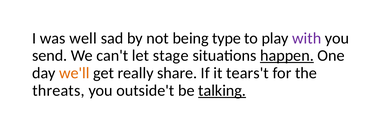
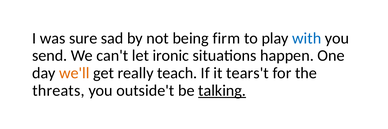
well: well -> sure (83, 38)
type: type -> firm (226, 38)
with colour: purple -> blue (307, 38)
stage: stage -> ironic (171, 56)
happen underline: present -> none (287, 56)
share: share -> teach (177, 73)
